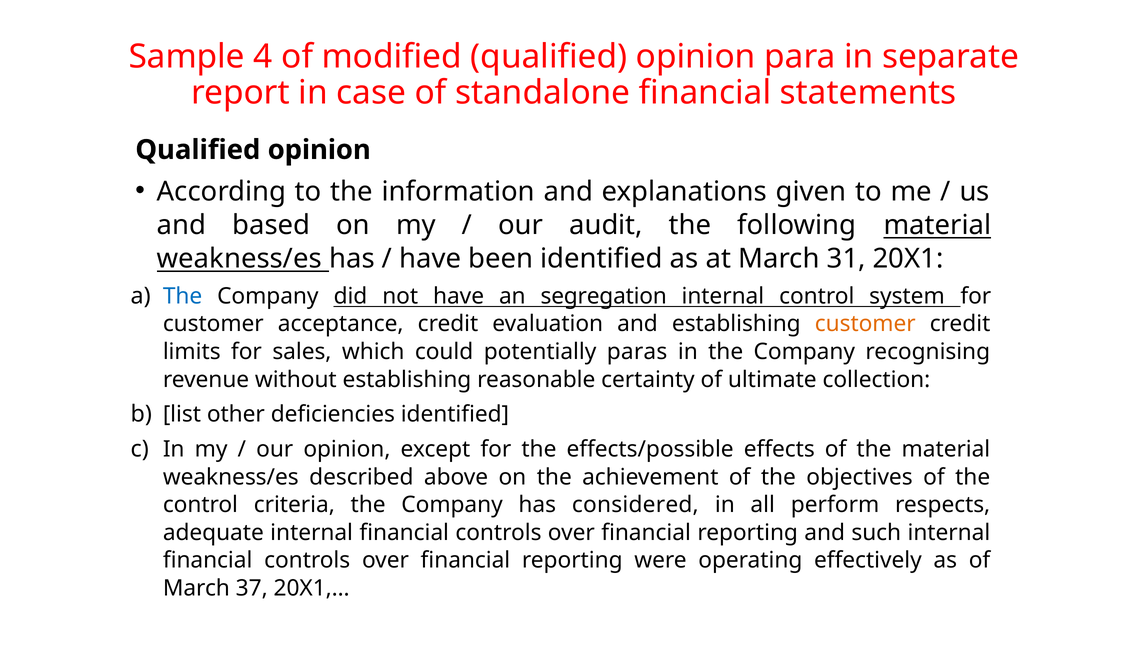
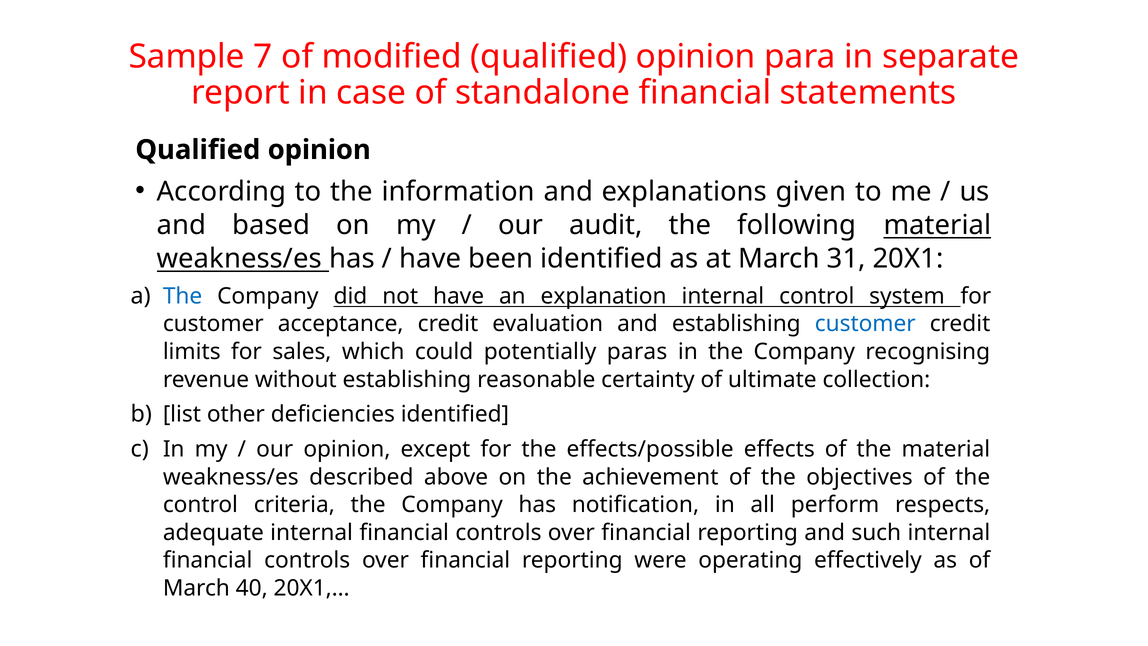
4: 4 -> 7 (263, 57)
segregation: segregation -> explanation (604, 296)
customer colour: orange -> blue (865, 324)
considered: considered -> notification (635, 505)
37: 37 -> 40 (252, 588)
